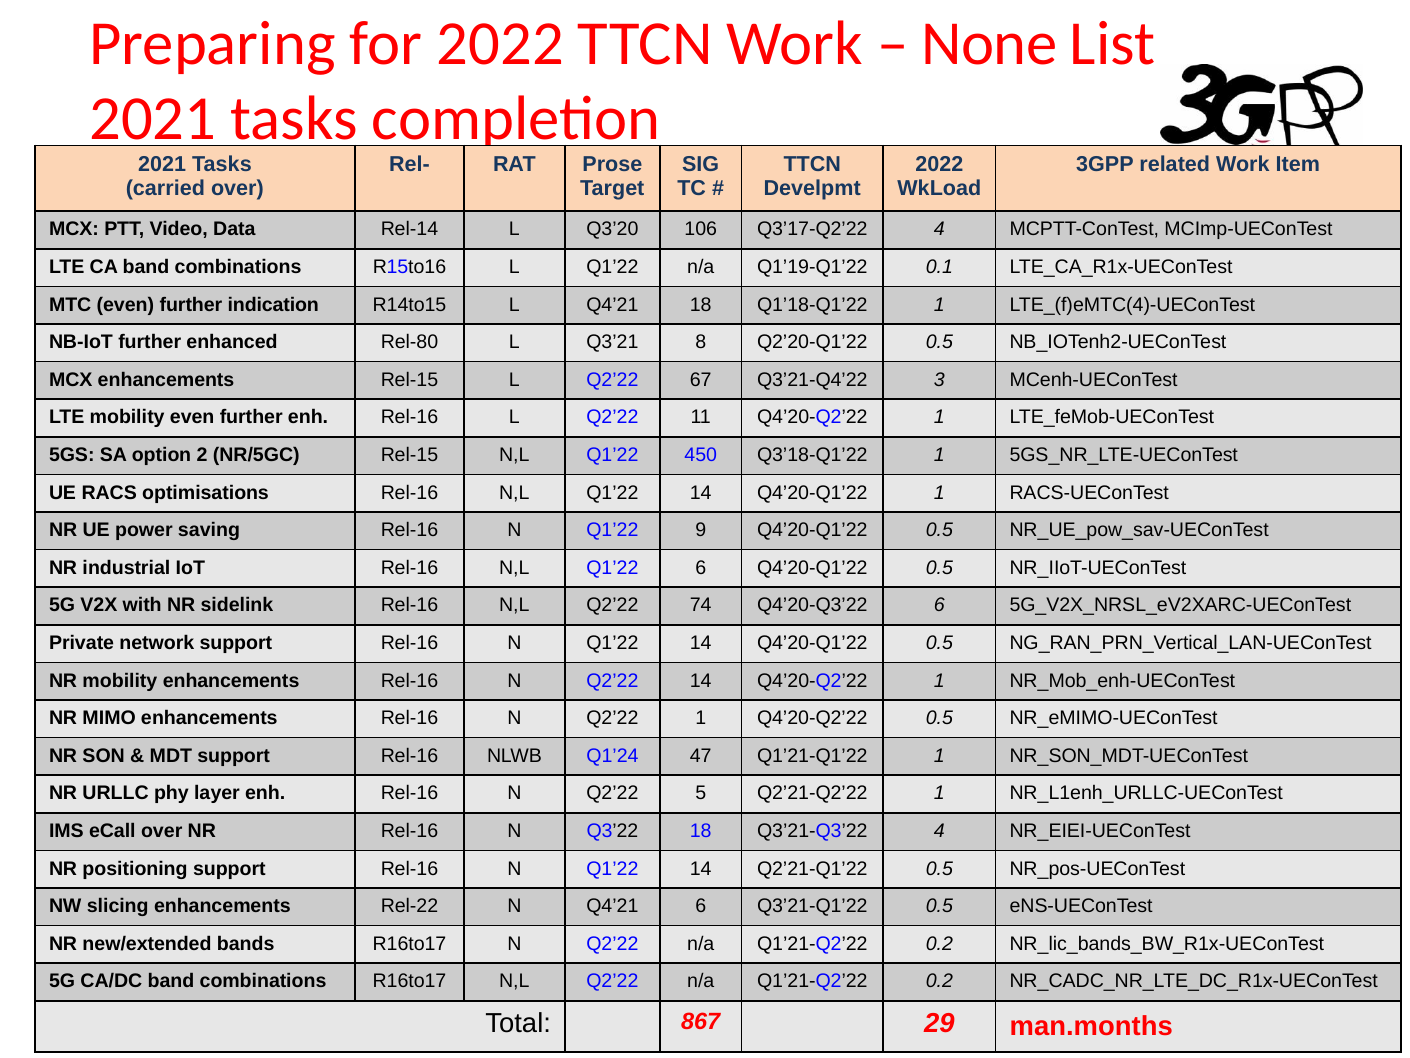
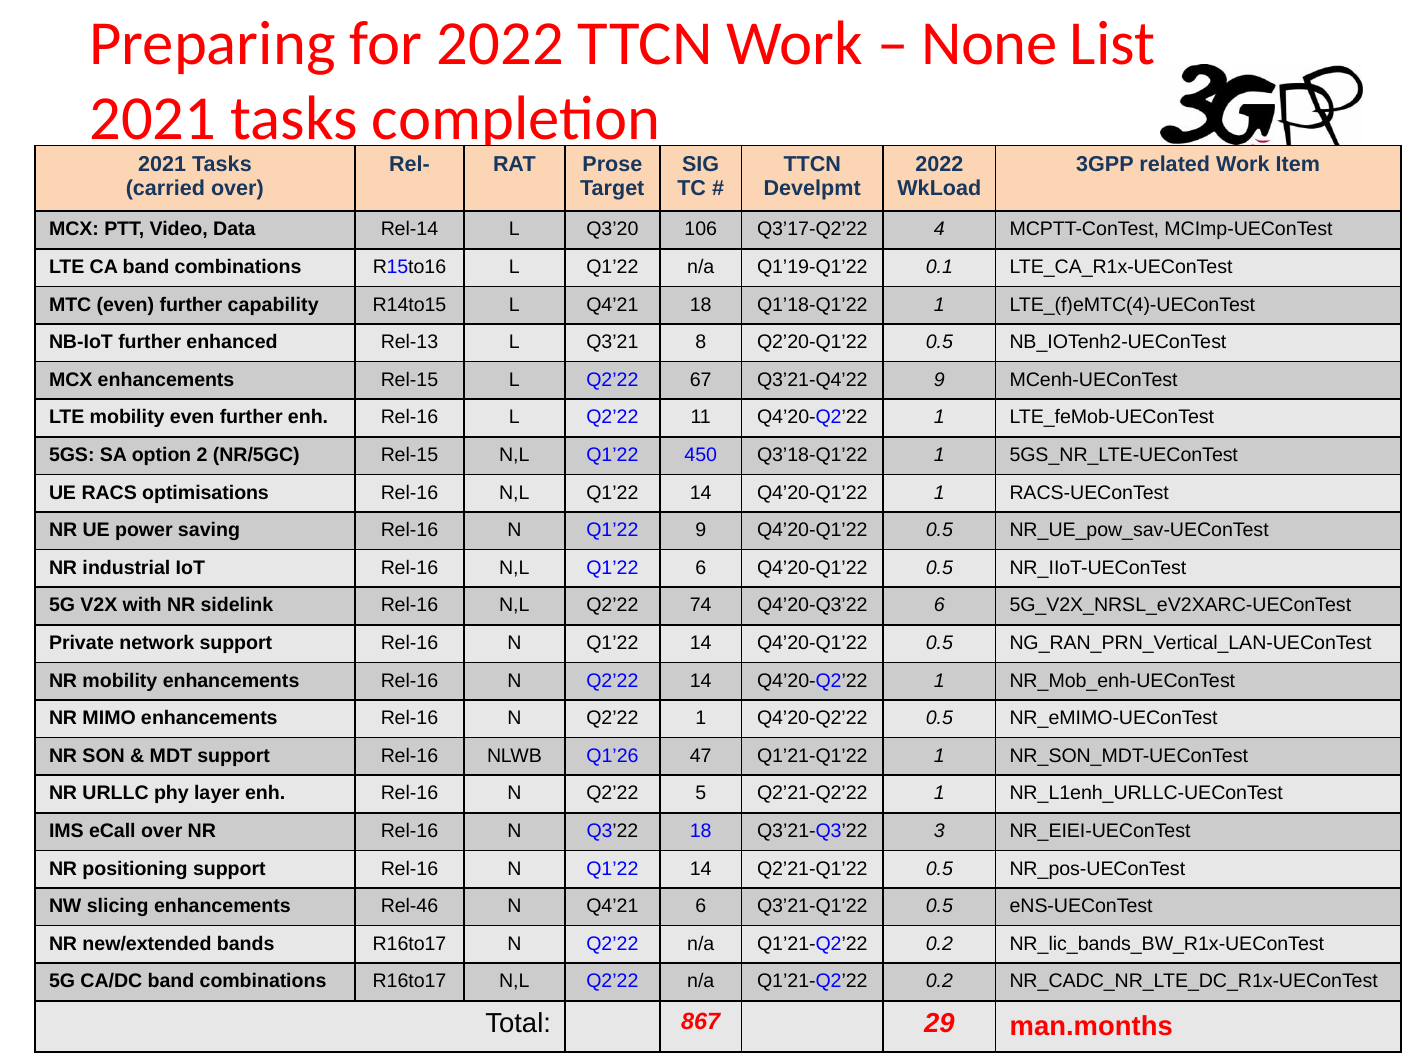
indication: indication -> capability (273, 305)
Rel-80: Rel-80 -> Rel-13 (409, 342)
Q3’21-Q4’22 3: 3 -> 9 (939, 380)
Q1’24: Q1’24 -> Q1’26 (612, 755)
Q3’21-Q3’22 4: 4 -> 3 (939, 831)
Rel-22: Rel-22 -> Rel-46 (409, 906)
